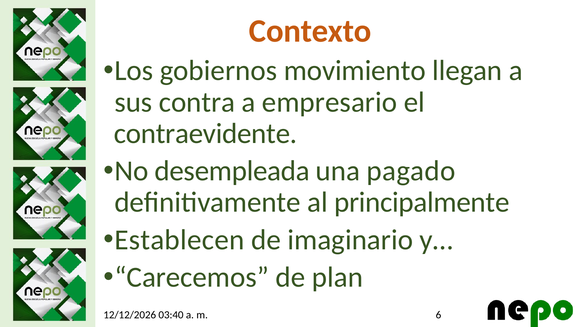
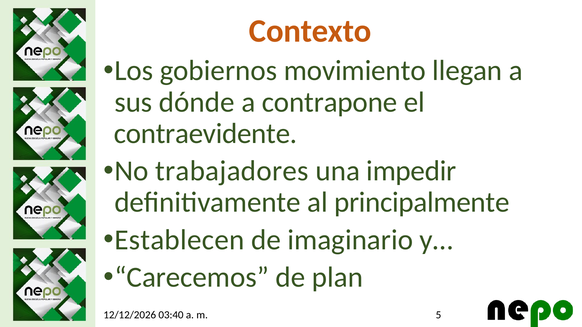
contra: contra -> dónde (197, 102)
empresario: empresario -> contrapone (330, 102)
desempleada: desempleada -> trabajadores (232, 171)
pagado: pagado -> impedir (411, 171)
6: 6 -> 5 (438, 315)
